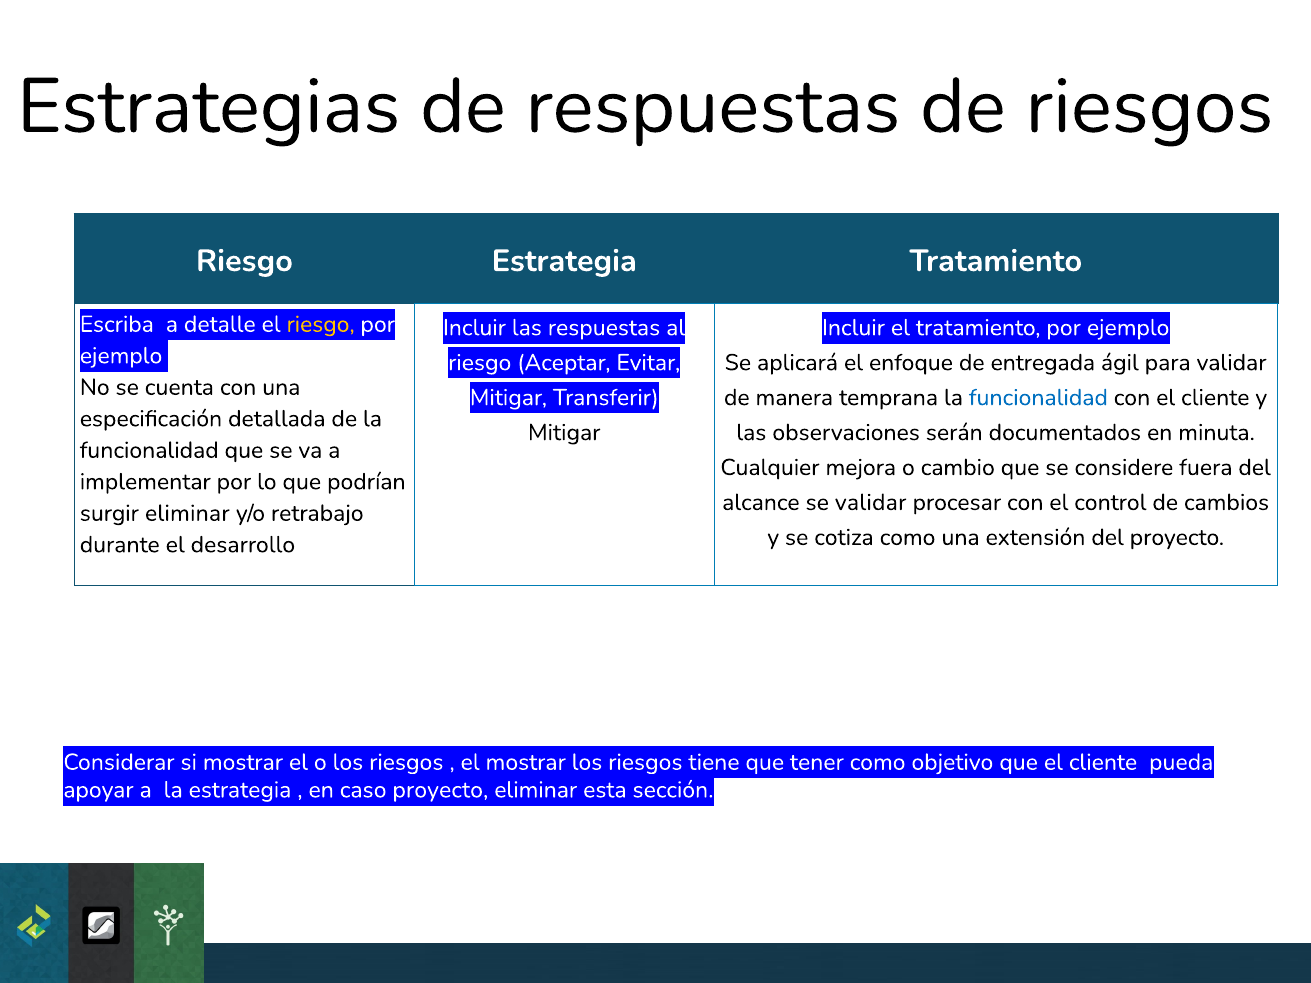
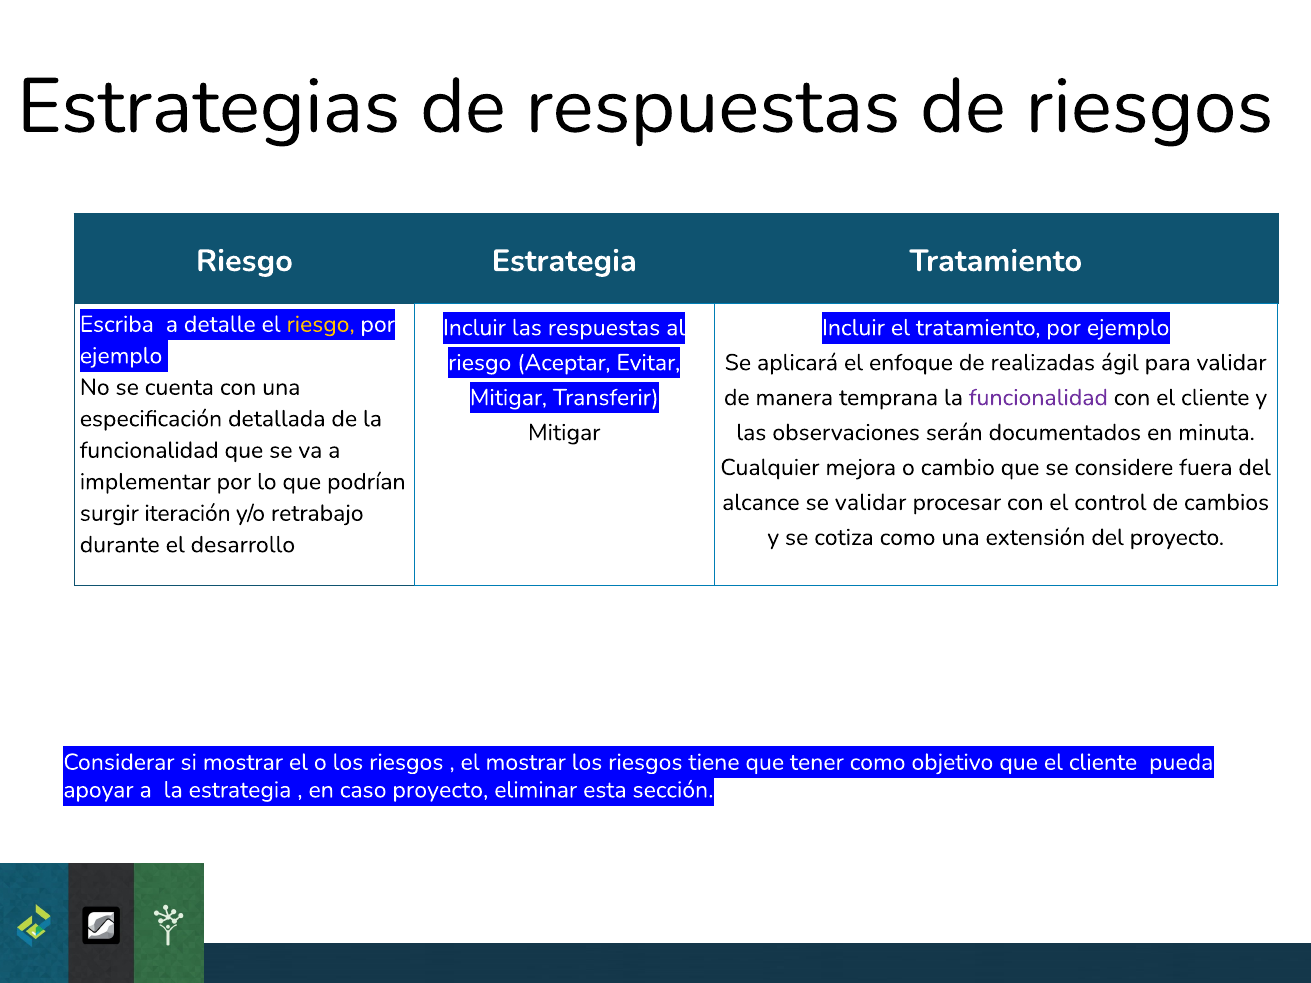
entregada: entregada -> realizadas (1043, 363)
funcionalidad colour: blue -> purple (1038, 398)
surgir eliminar: eliminar -> iteración (188, 513)
